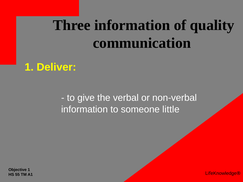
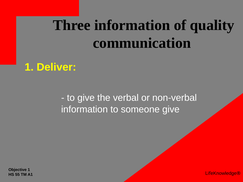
someone little: little -> give (171, 110)
